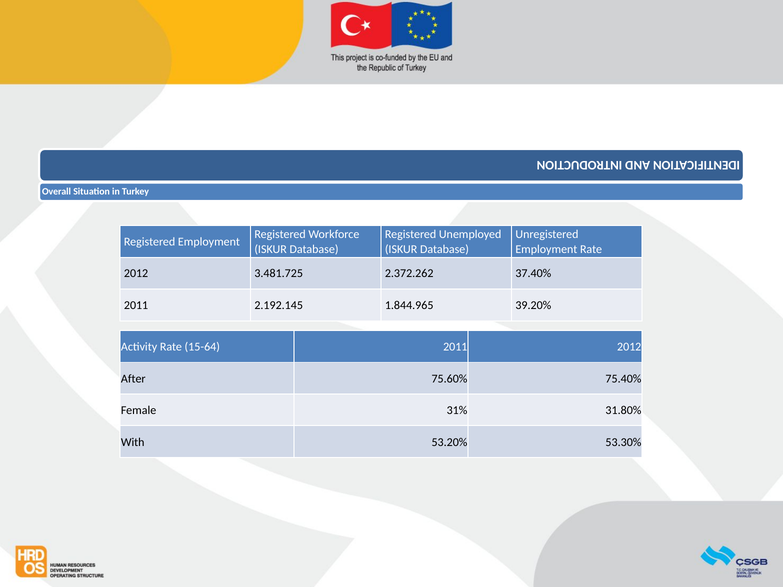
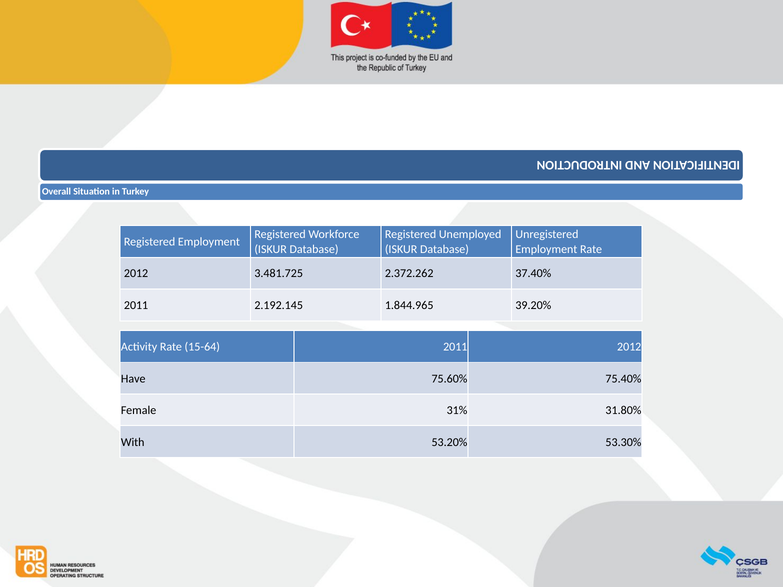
After: After -> Have (133, 379)
